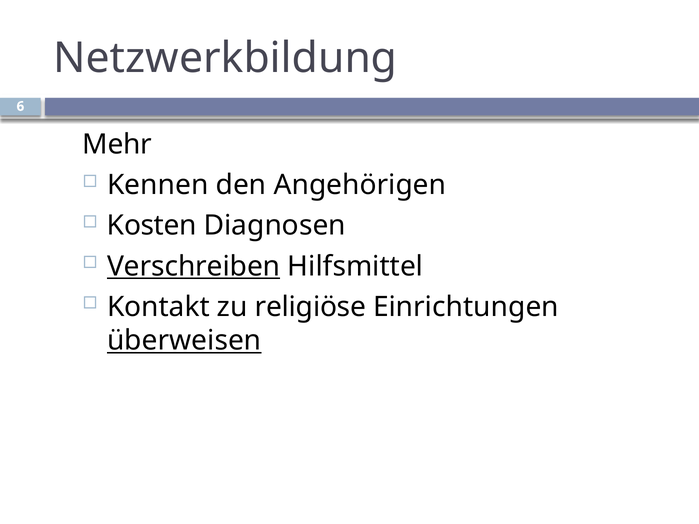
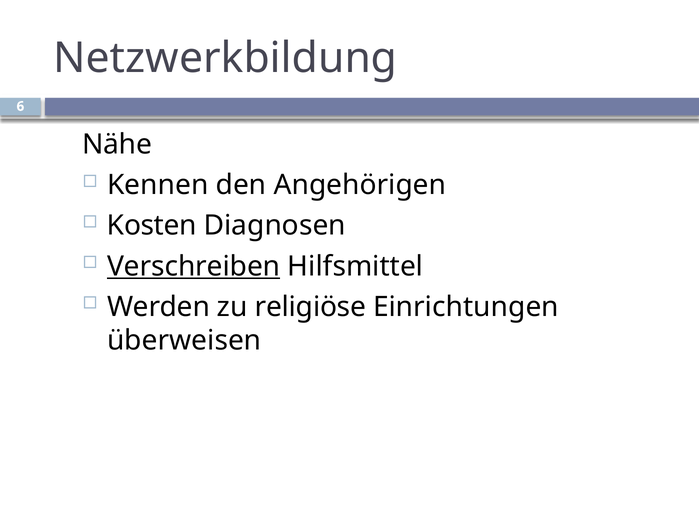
Mehr: Mehr -> Nähe (117, 145)
Kontakt: Kontakt -> Werden (158, 307)
überweisen underline: present -> none (184, 341)
